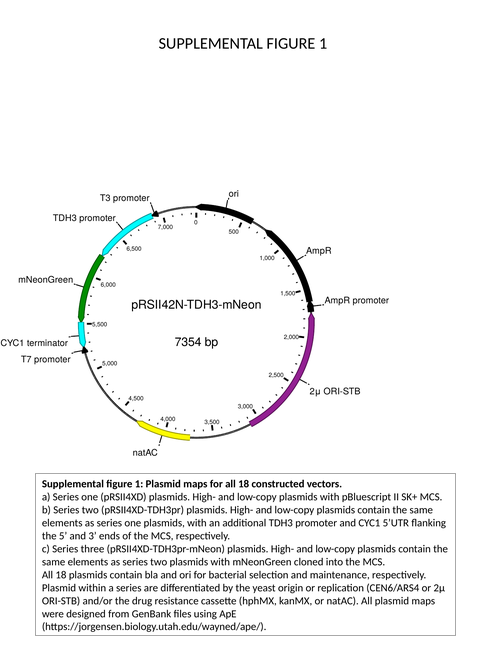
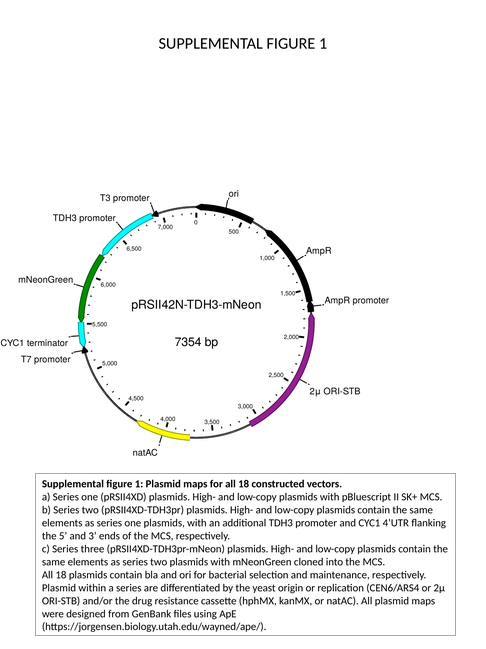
5’UTR: 5’UTR -> 4’UTR (396, 522)
